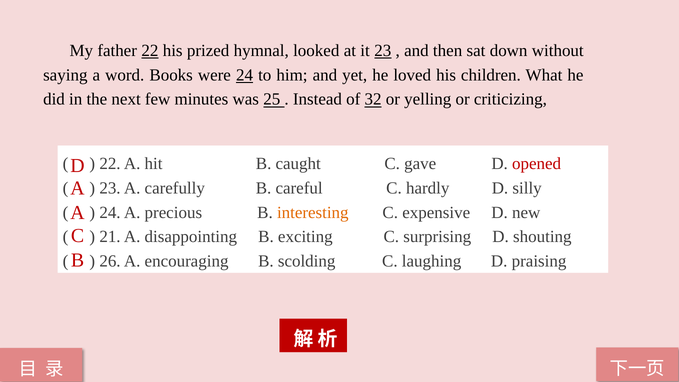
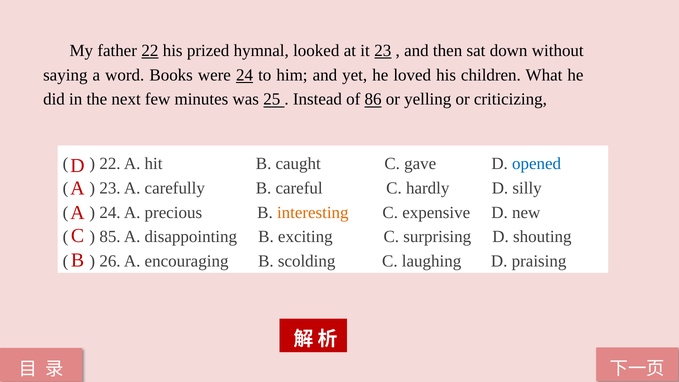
32: 32 -> 86 (373, 99)
opened colour: red -> blue (537, 163)
21: 21 -> 85 (110, 237)
